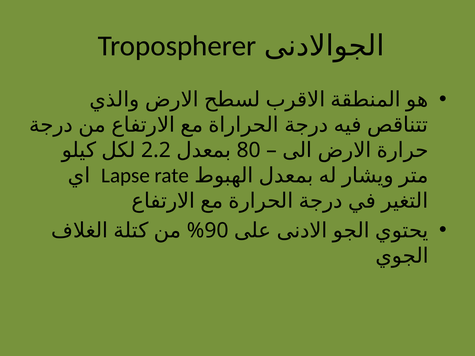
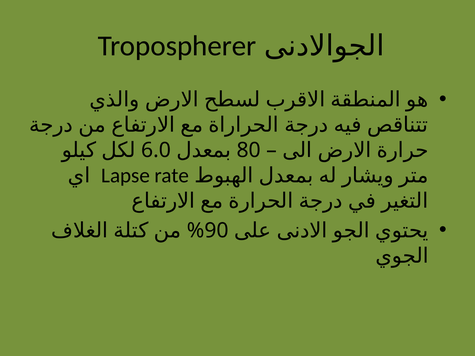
2.2: 2.2 -> 6.0 (156, 150)
